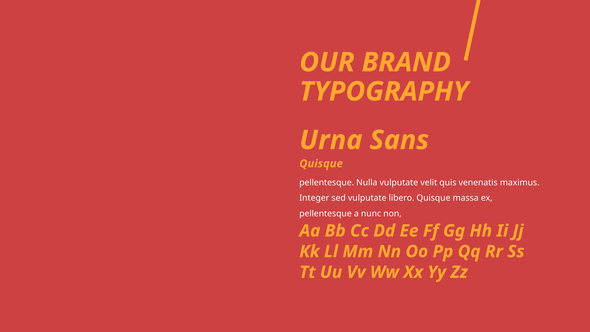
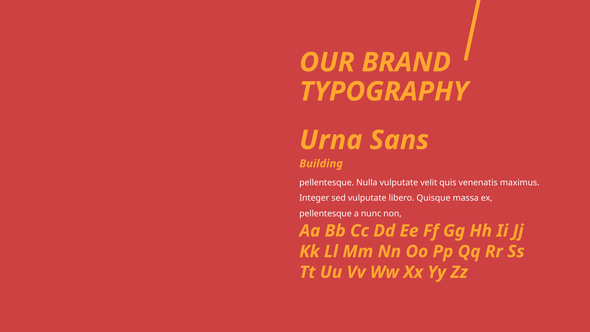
Quisque: Quisque -> Building (321, 164)
